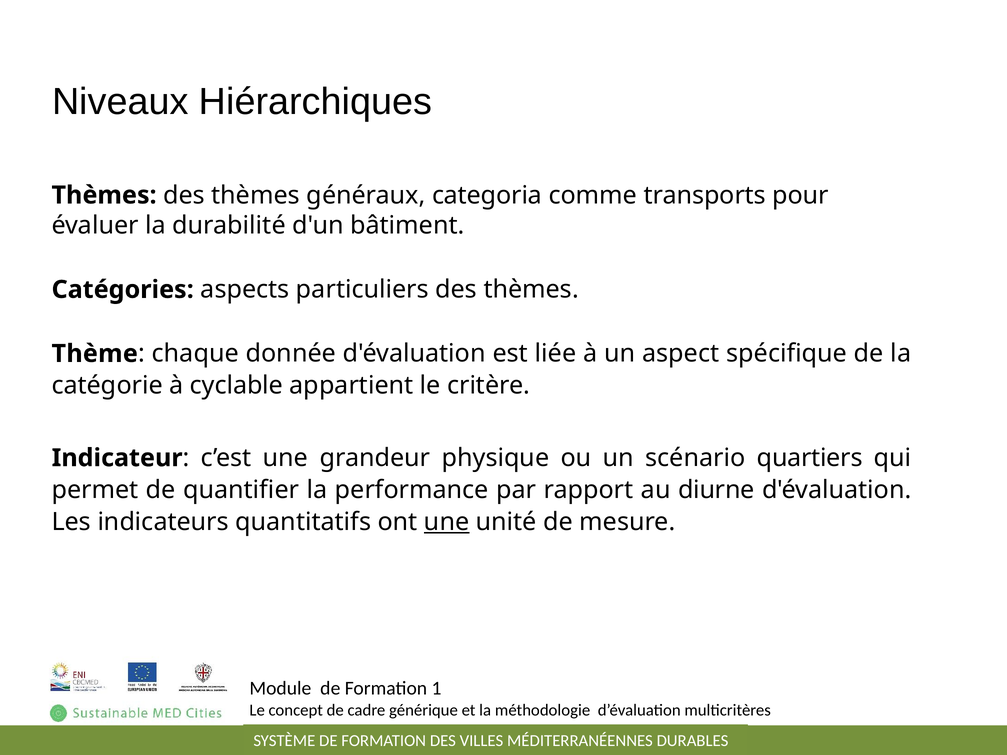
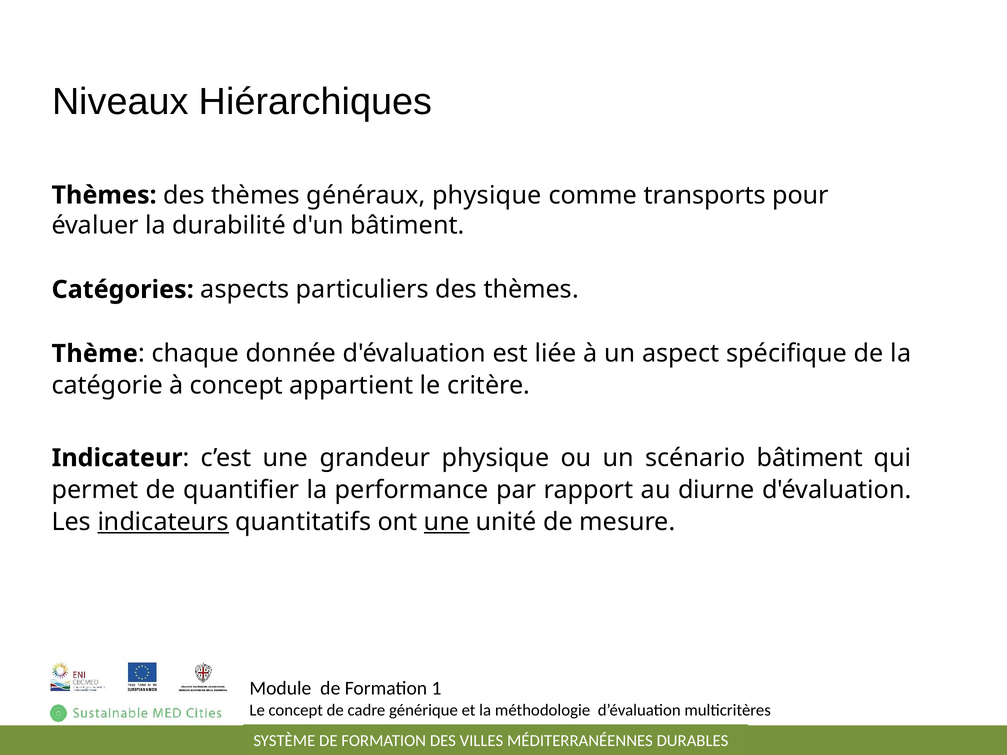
généraux categoria: categoria -> physique (487, 195)
à cyclable: cyclable -> concept (236, 386)
scénario quartiers: quartiers -> bâtiment (810, 458)
indicateurs underline: none -> present (163, 522)
